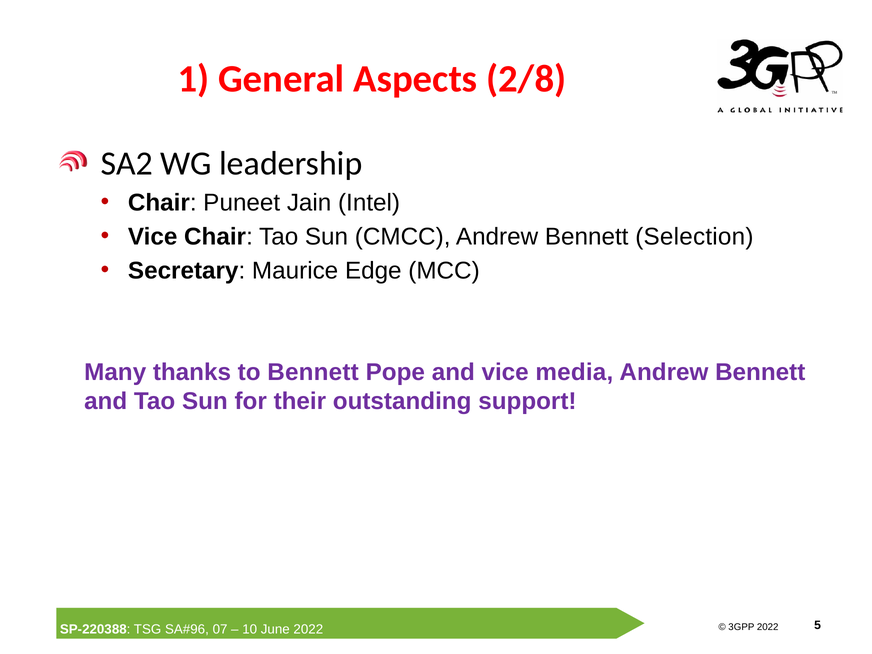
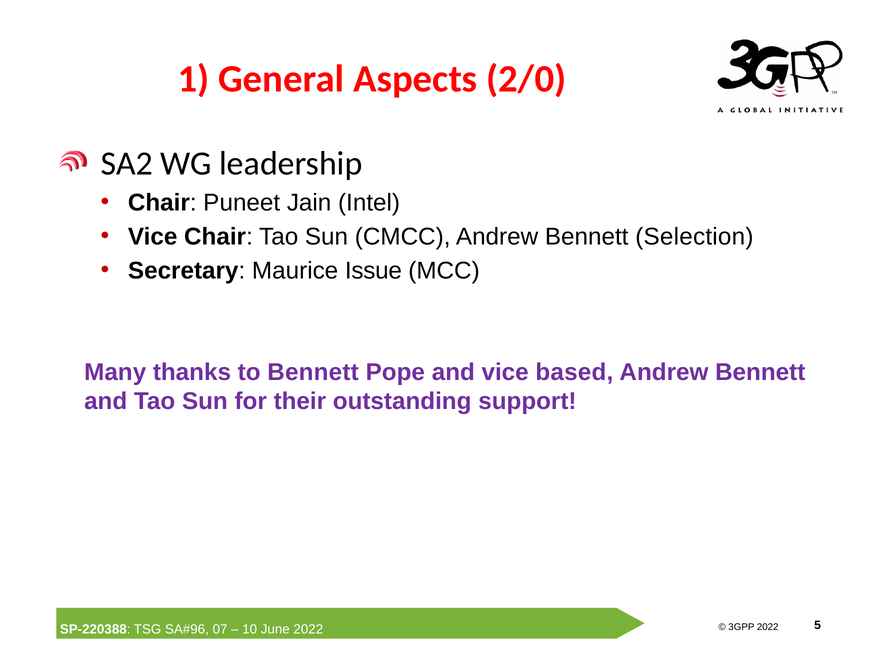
2/8: 2/8 -> 2/0 (526, 79)
Edge: Edge -> Issue (373, 271)
media: media -> based (574, 372)
